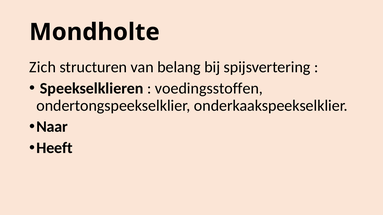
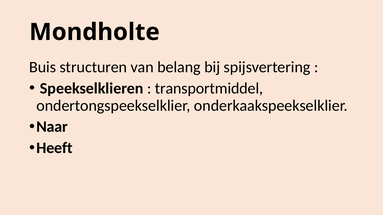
Zich: Zich -> Buis (43, 67)
voedingsstoffen: voedingsstoffen -> transportmiddel (209, 89)
